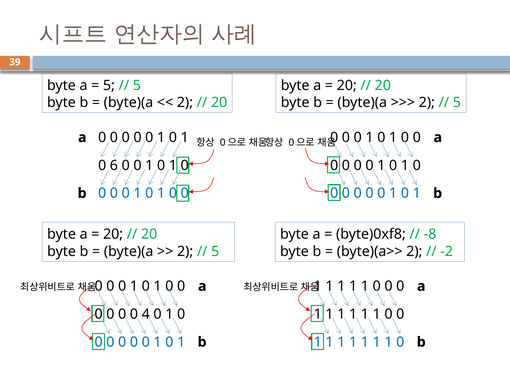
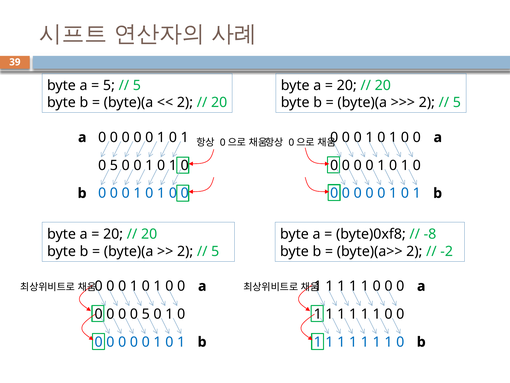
6: 6 -> 5 (114, 165)
4: 4 -> 5 (146, 314)
